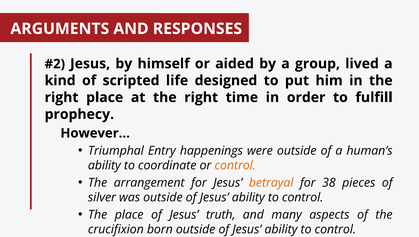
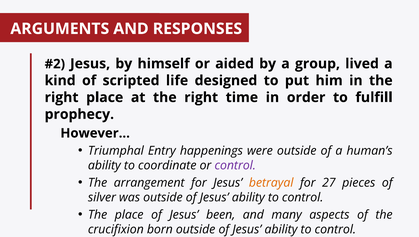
control colour: orange -> purple (235, 165)
38: 38 -> 27 (329, 182)
truth: truth -> been (221, 214)
